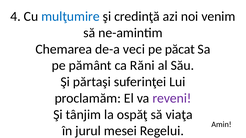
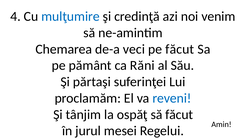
pe păcat: păcat -> făcut (180, 49)
reveni colour: purple -> blue (172, 98)
să viaţa: viaţa -> făcut (179, 115)
